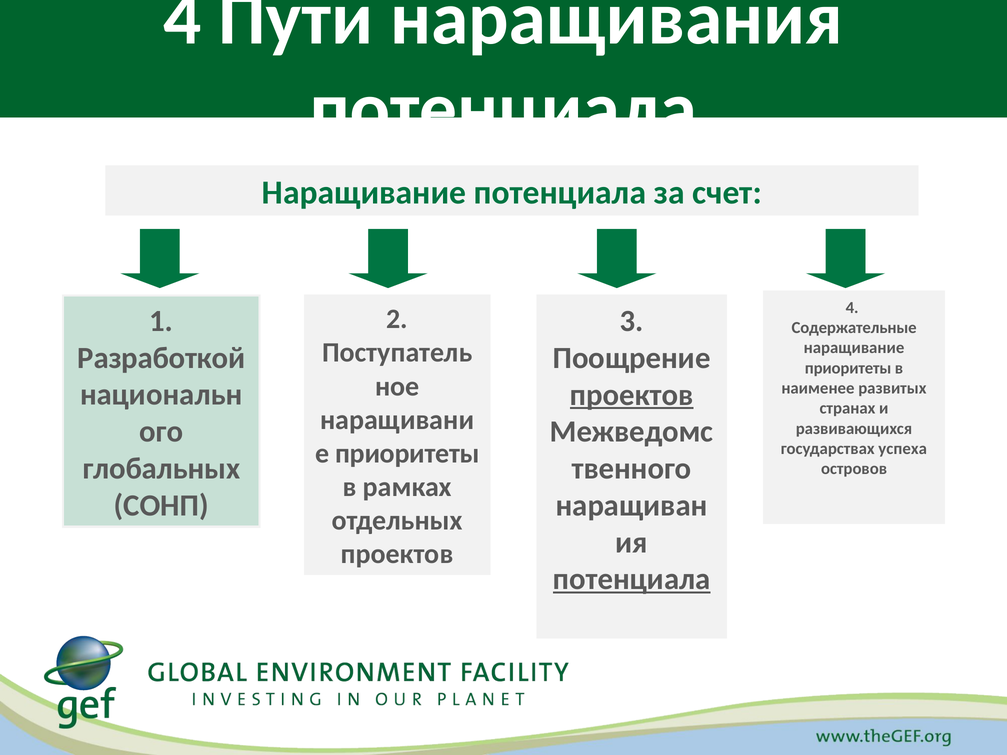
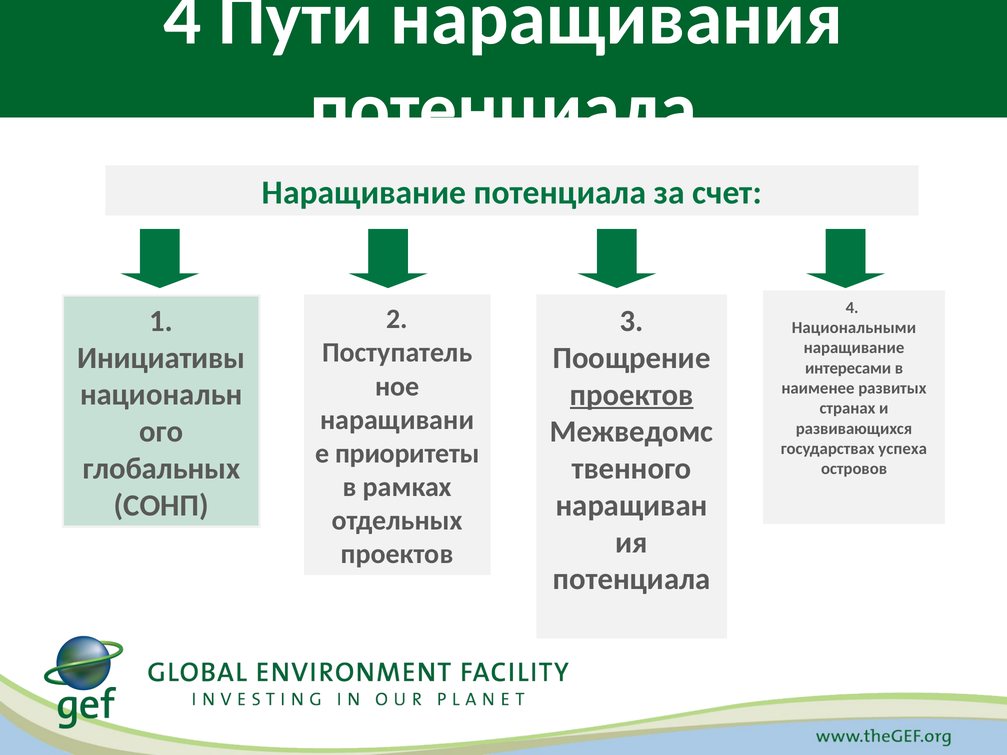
Содержательные: Содержательные -> Национальными (854, 328)
Разработкой: Разработкой -> Инициативы (161, 358)
приоритеты: приоритеты -> интересами (848, 368)
потенциала underline: present -> none (632, 580)
